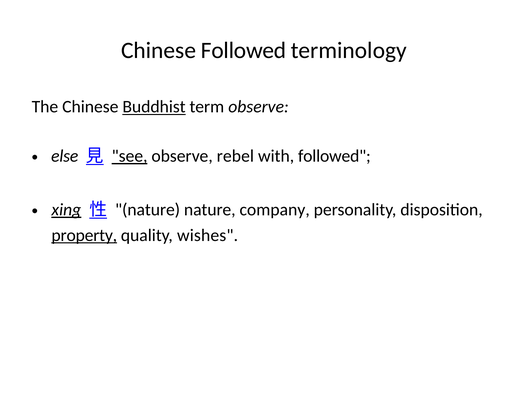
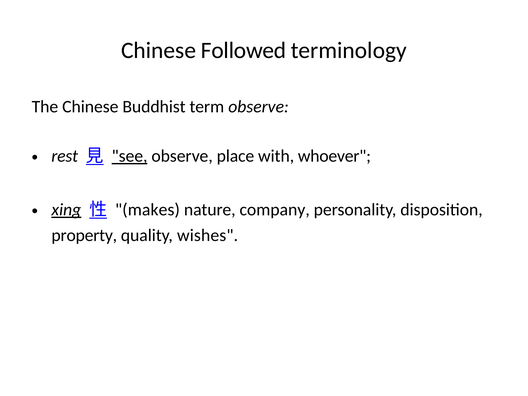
Buddhist underline: present -> none (154, 107)
else: else -> rest (65, 156)
rebel: rebel -> place (235, 156)
with followed: followed -> whoever (334, 156)
nature: nature -> makes (147, 210)
property underline: present -> none (84, 235)
